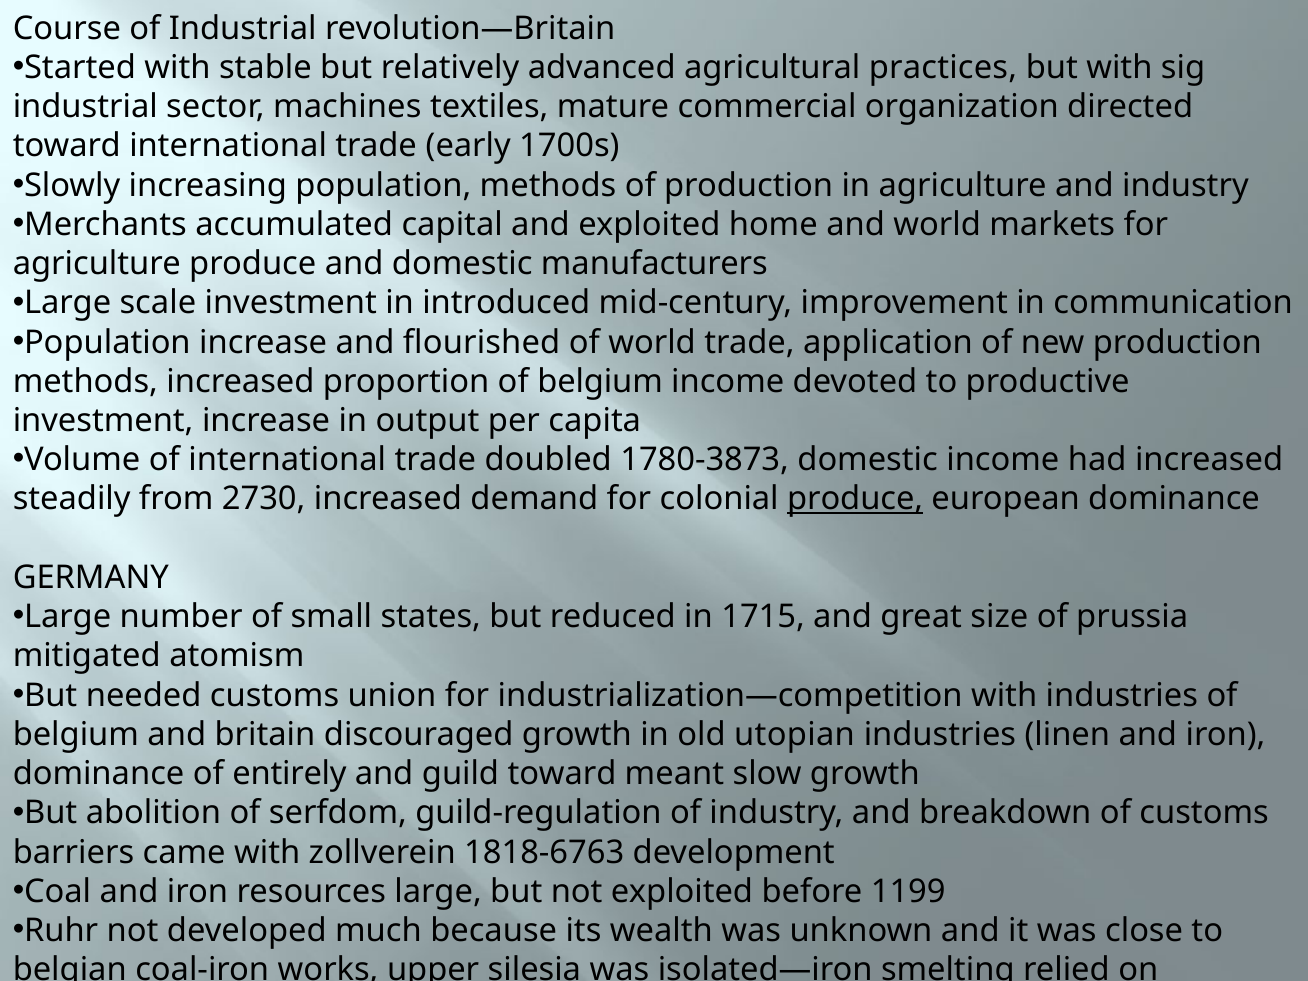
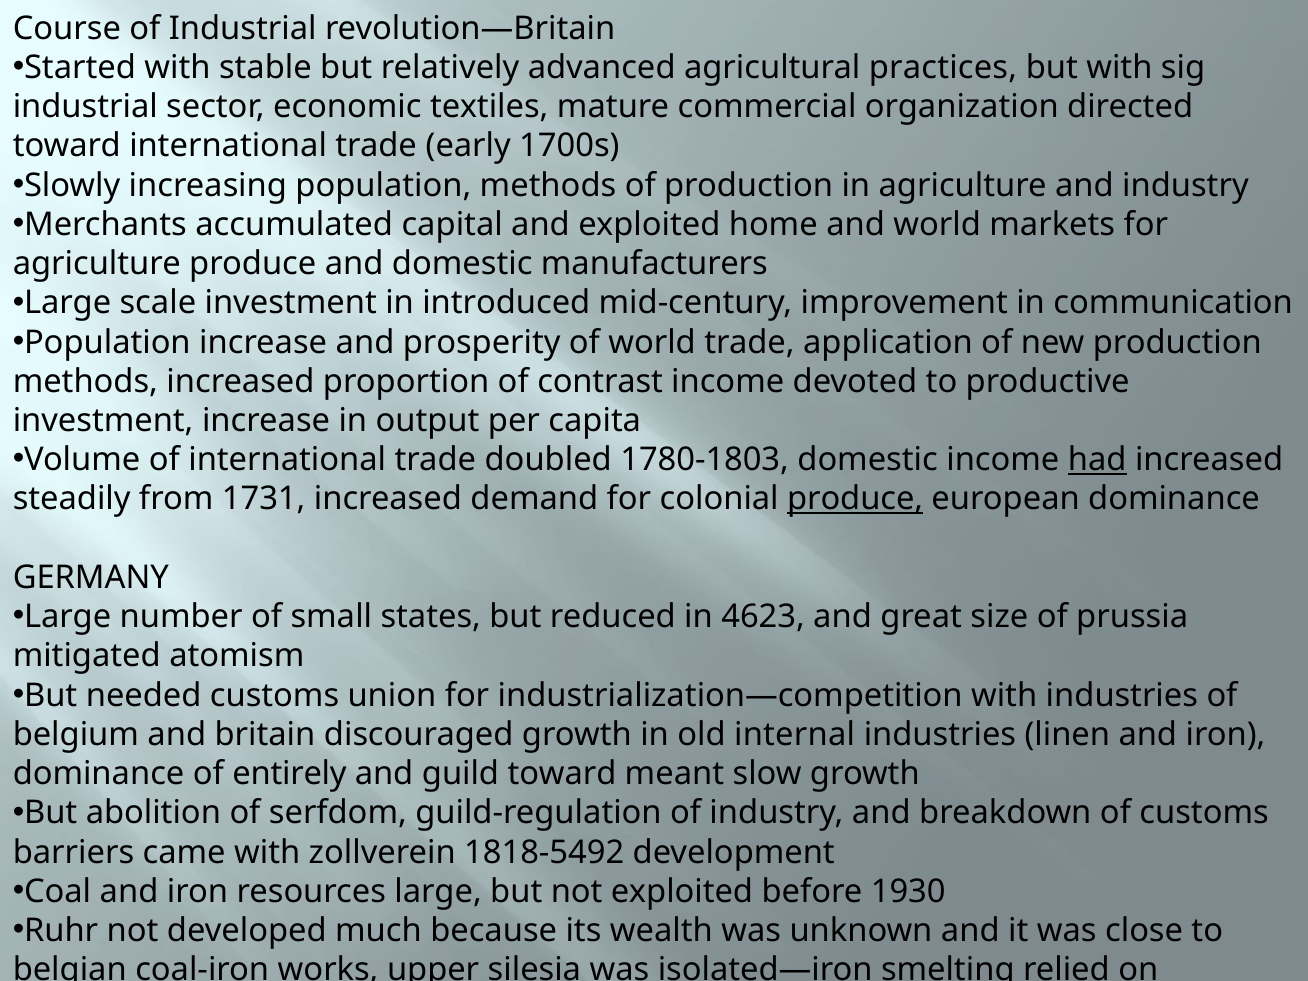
machines: machines -> economic (347, 107)
flourished: flourished -> prosperity (482, 342)
proportion of belgium: belgium -> contrast (600, 381)
1780-3873: 1780-3873 -> 1780-1803 (705, 460)
had underline: none -> present (1097, 460)
2730: 2730 -> 1731 (264, 499)
1715: 1715 -> 4623 (763, 617)
utopian: utopian -> internal (795, 735)
1818-6763: 1818-6763 -> 1818-5492 (544, 852)
1199: 1199 -> 1930 (908, 892)
